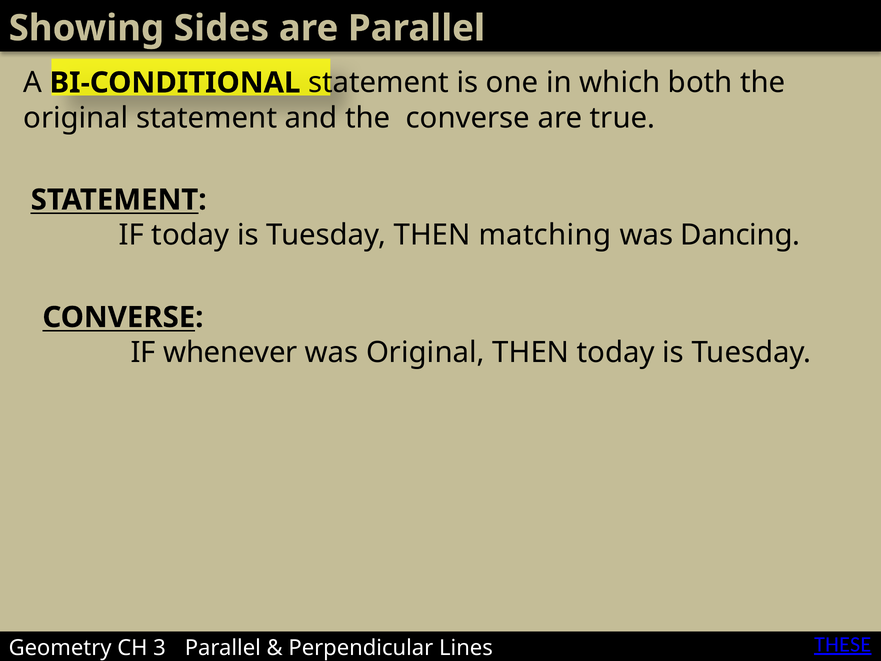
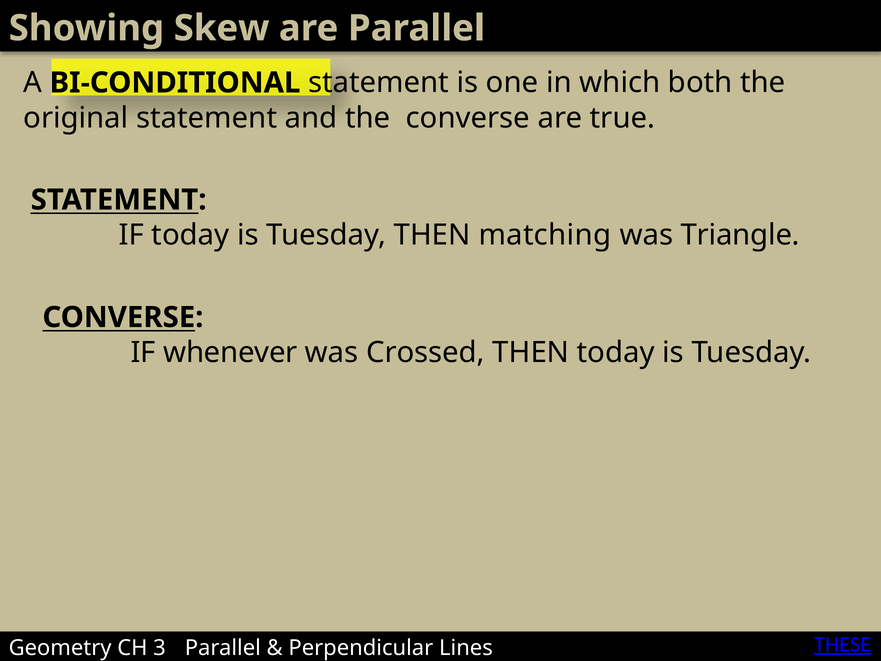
Sides: Sides -> Skew (222, 28)
Dancing: Dancing -> Triangle (740, 235)
was Original: Original -> Crossed (425, 352)
